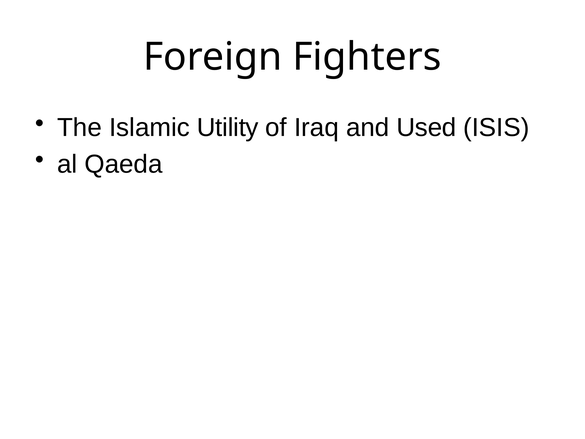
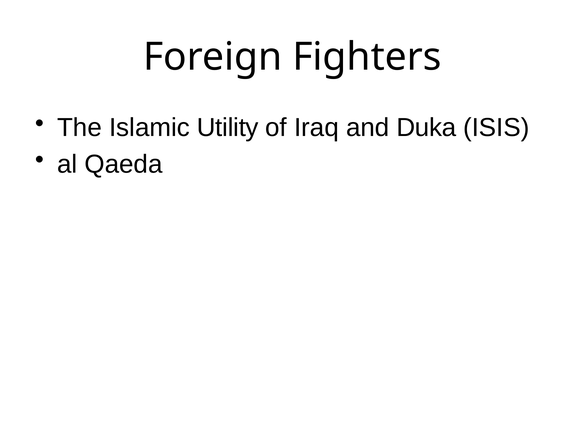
Used: Used -> Duka (426, 128)
